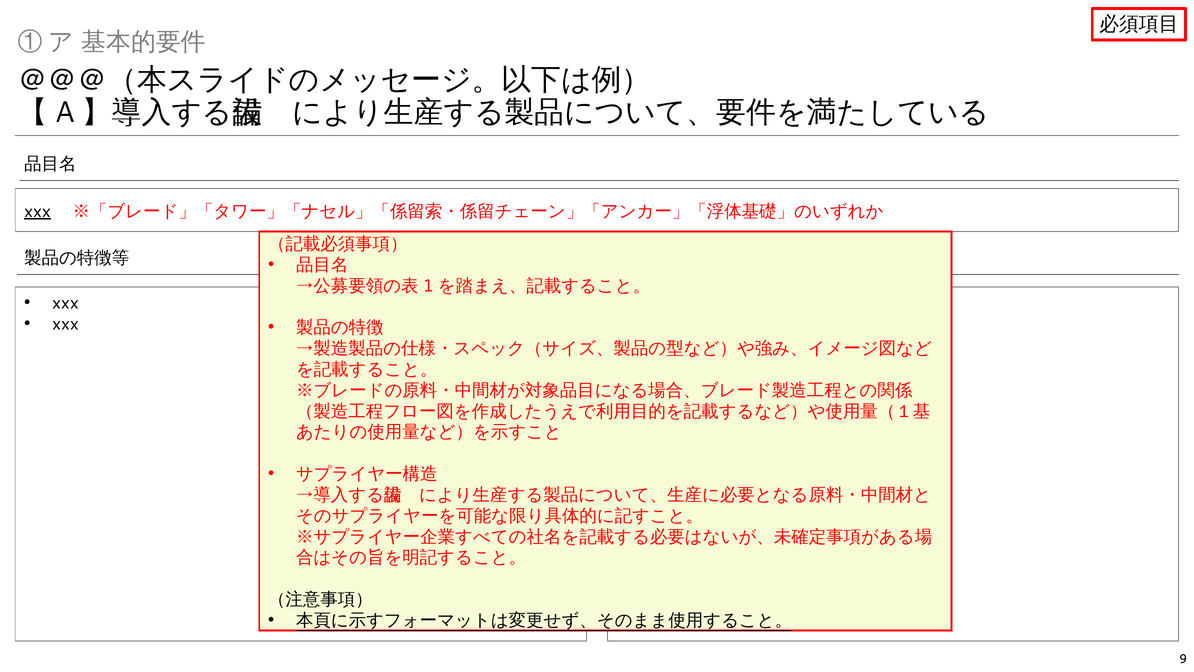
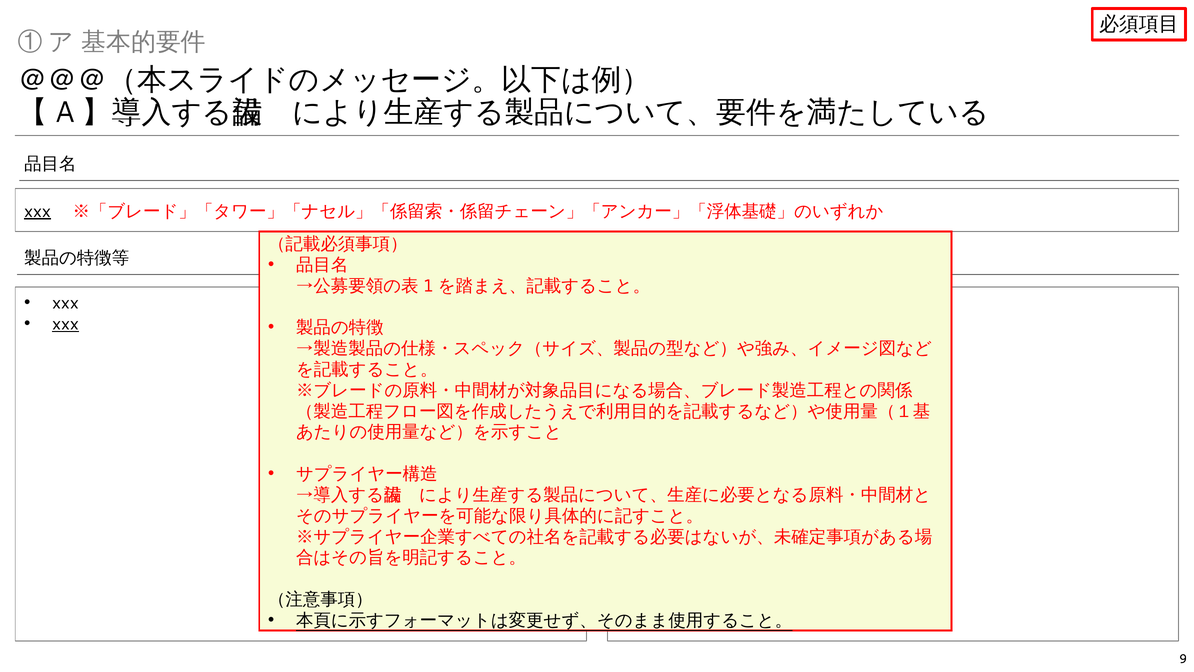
xxx underline: none -> present (66, 324)
